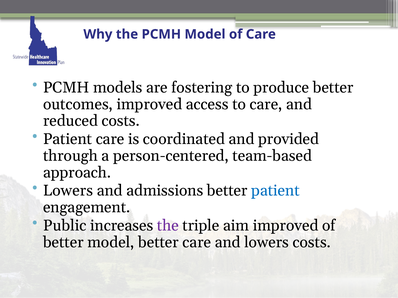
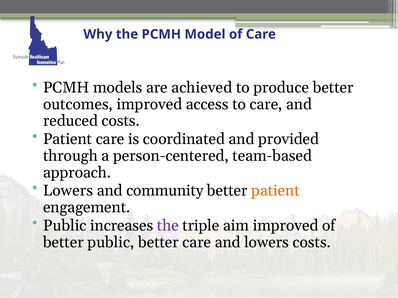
fostering: fostering -> achieved (202, 88)
admissions: admissions -> community (165, 191)
patient colour: blue -> orange (275, 191)
better model: model -> public (111, 243)
